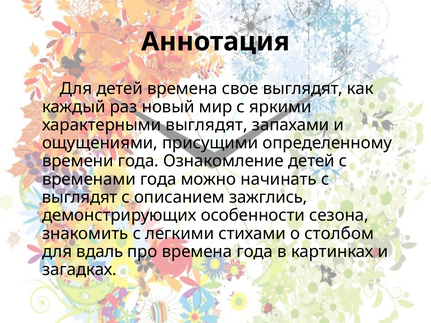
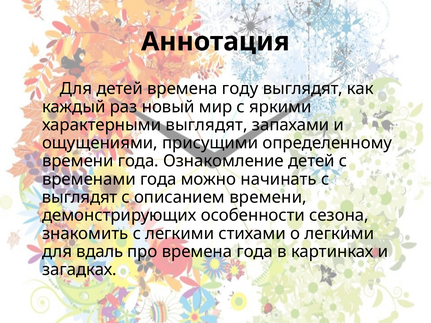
свое: свое -> году (240, 89)
описанием зажглись: зажглись -> времени (268, 197)
о столбом: столбом -> легкими (339, 234)
